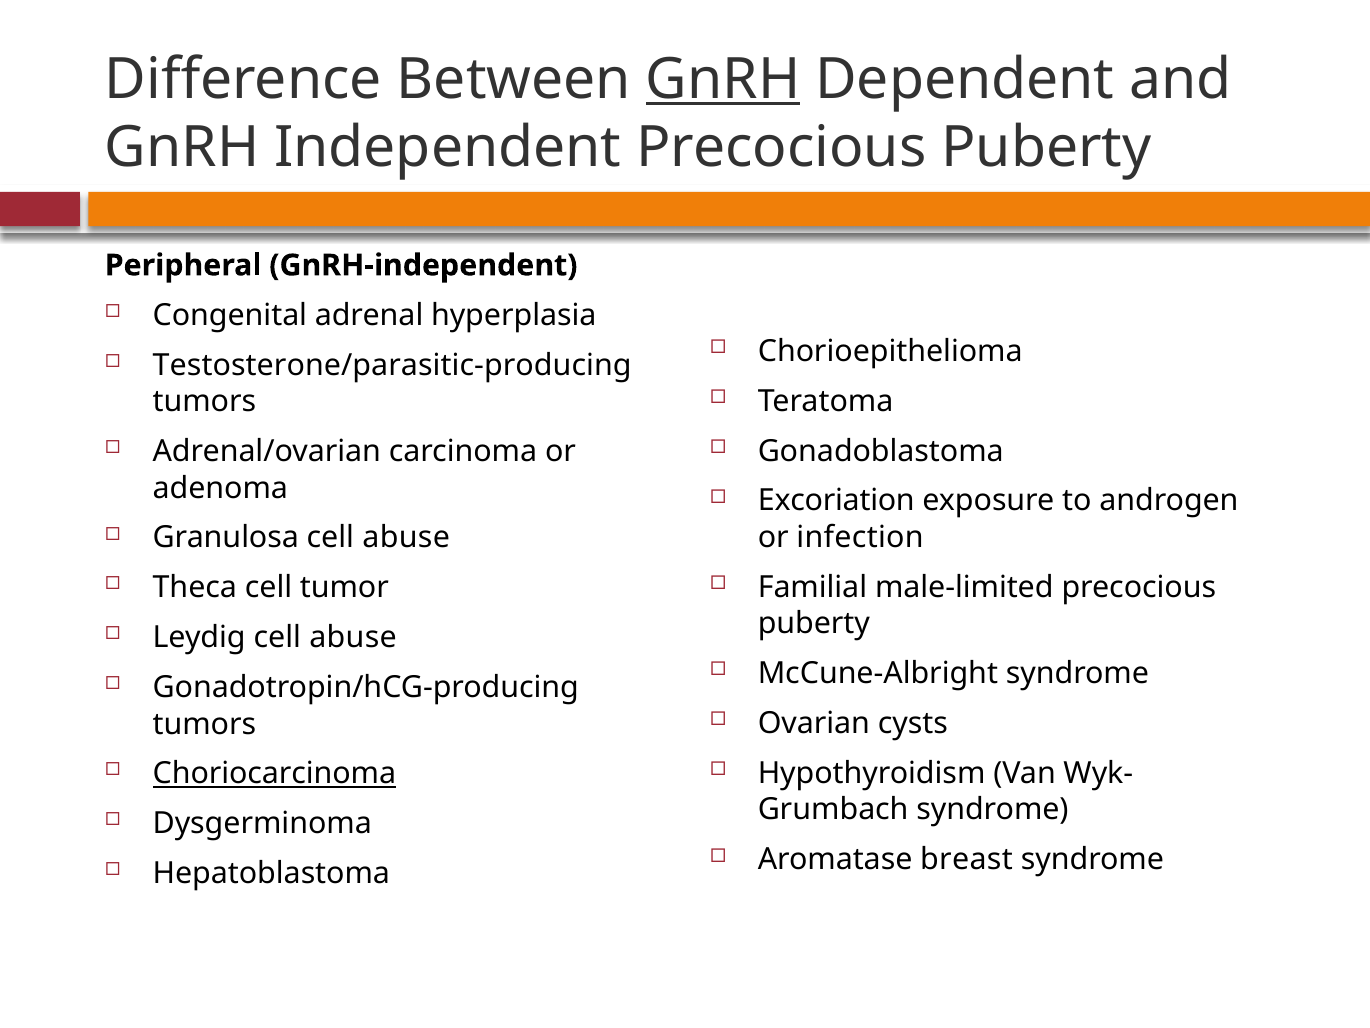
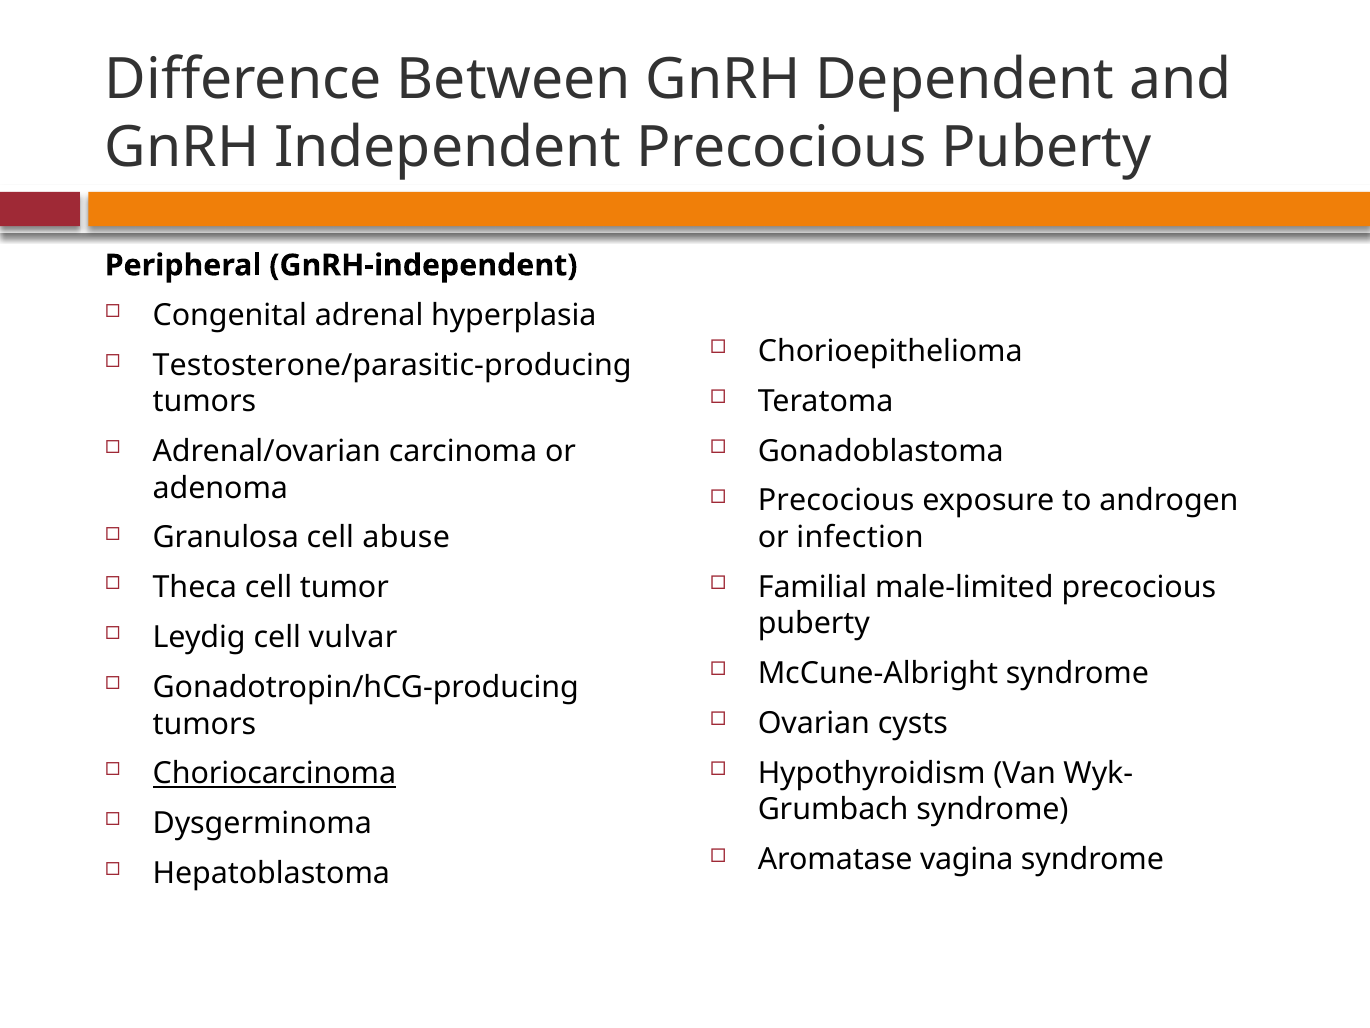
GnRH underline: present -> none (723, 79)
Excoriation: Excoriation -> Precocious (836, 501)
Leydig cell abuse: abuse -> vulvar (353, 637)
breast: breast -> vagina (967, 859)
